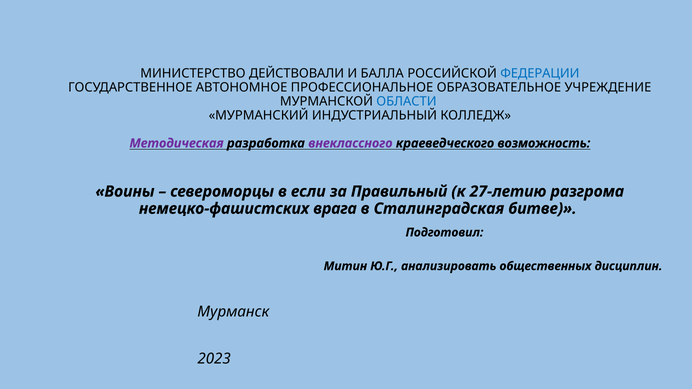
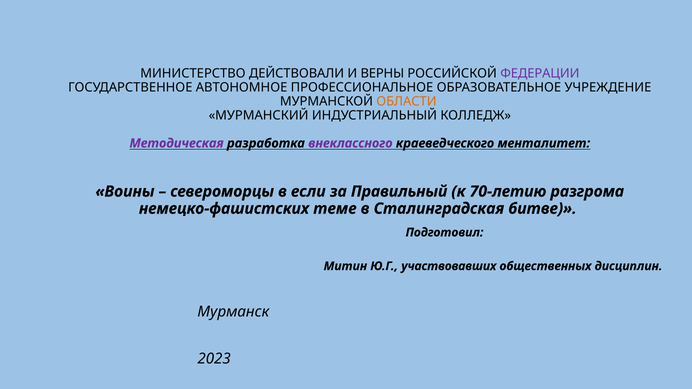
БАЛЛА: БАЛЛА -> ВЕРНЫ (382, 73)
ФЕДЕРАЦИИ colour: blue -> purple (540, 73)
ОБЛАСТИ colour: blue -> orange (406, 101)
возможность: возможность -> менталитет (544, 143)
27-летию: 27-летию -> 70-летию (508, 192)
врага: врага -> теме (335, 209)
анализировать: анализировать -> участвовавших (449, 266)
